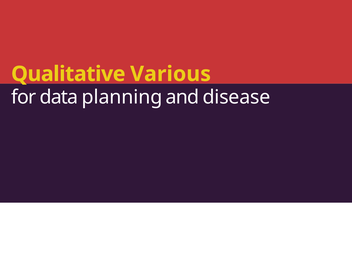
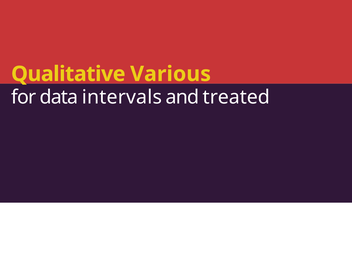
planning: planning -> intervals (122, 97)
disease: disease -> treated (236, 97)
